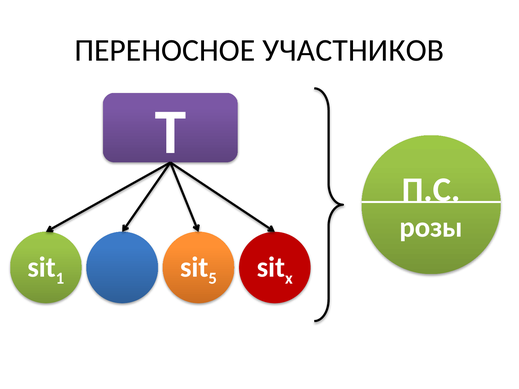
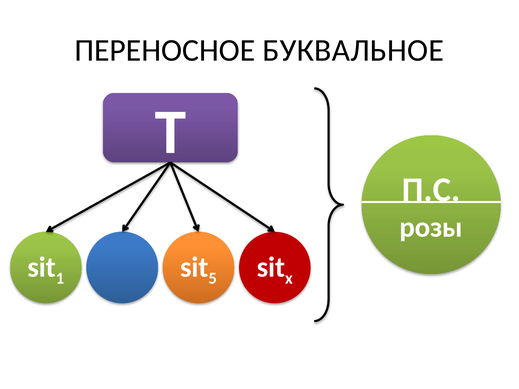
УЧАСТНИКОВ: УЧАСТНИКОВ -> БУКВАЛЬНОЕ (353, 50)
